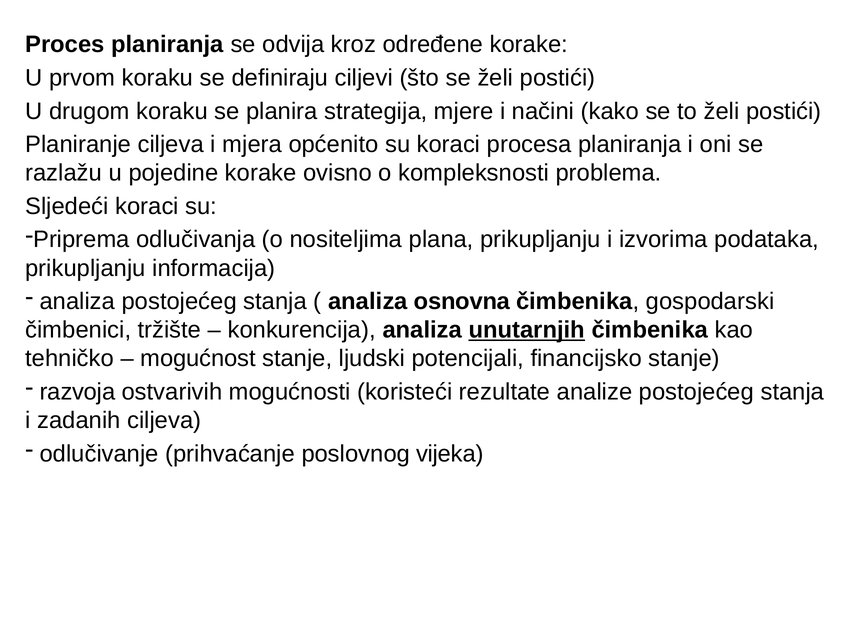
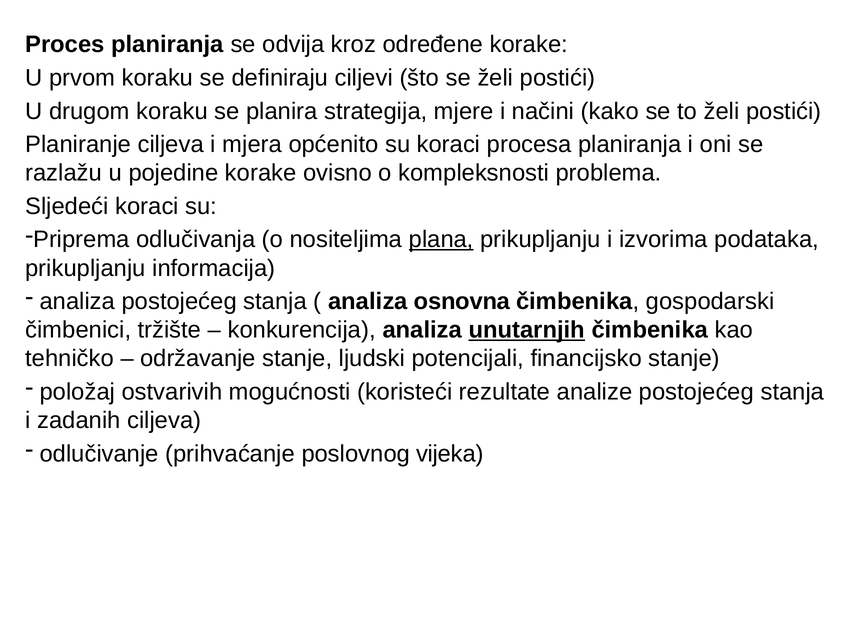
plana underline: none -> present (441, 240)
mogućnost: mogućnost -> održavanje (198, 359)
razvoja: razvoja -> položaj (77, 392)
